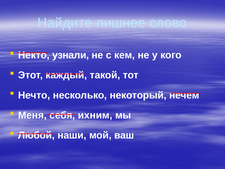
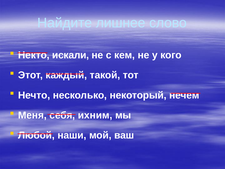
узнали: узнали -> искали (71, 55)
